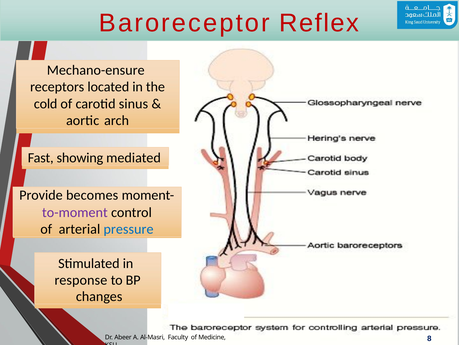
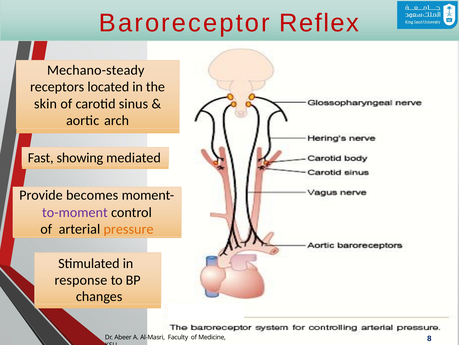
Mechano-ensure: Mechano-ensure -> Mechano-steady (96, 70)
cold: cold -> skin (45, 103)
pressure colour: blue -> orange (129, 229)
